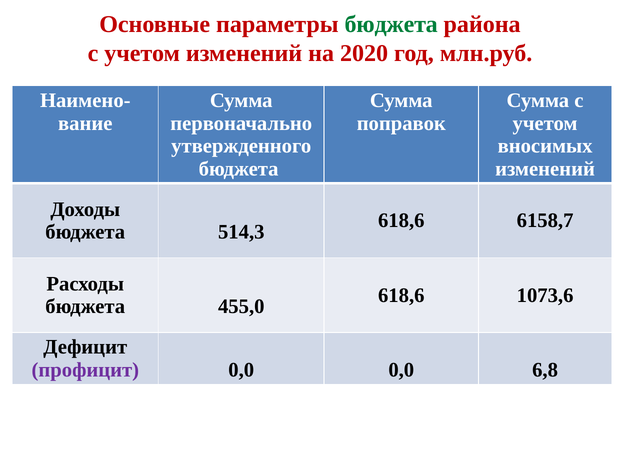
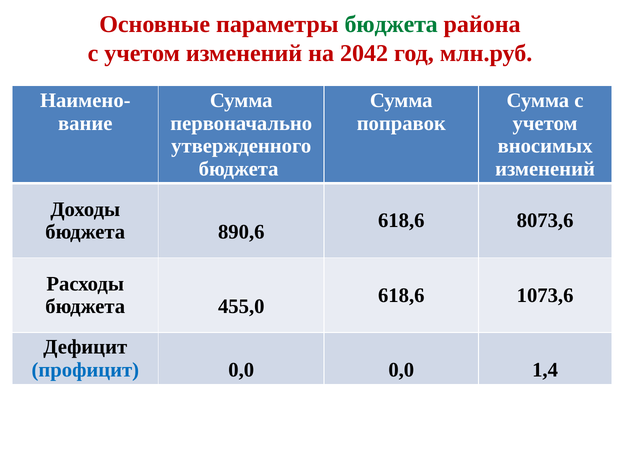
2020: 2020 -> 2042 (364, 53)
6158,7: 6158,7 -> 8073,6 (545, 221)
514,3: 514,3 -> 890,6 (241, 232)
профицит colour: purple -> blue (85, 370)
6,8: 6,8 -> 1,4 (545, 370)
